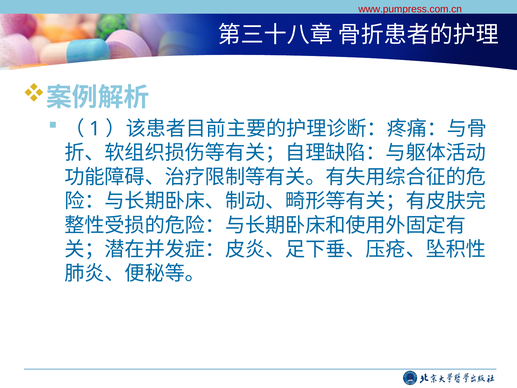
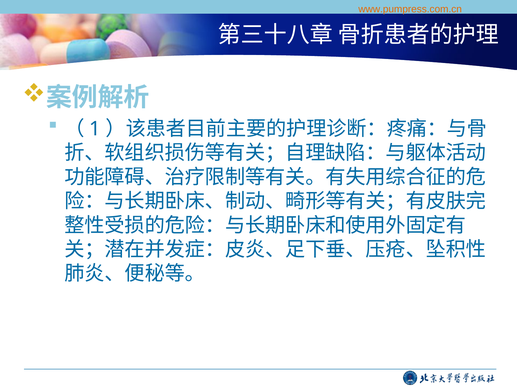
www.pumpress.com.cn colour: red -> orange (410, 9)
